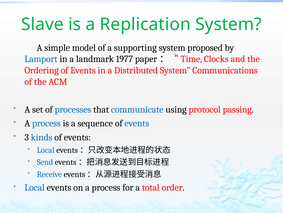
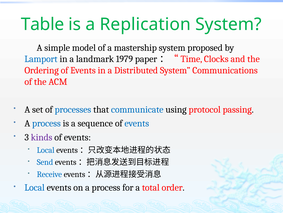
Slave: Slave -> Table (43, 24)
supporting: supporting -> mastership (135, 48)
1977: 1977 -> 1979 (124, 59)
kinds colour: blue -> purple (42, 137)
